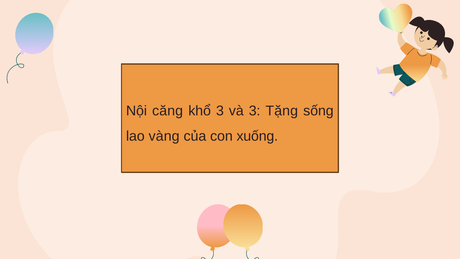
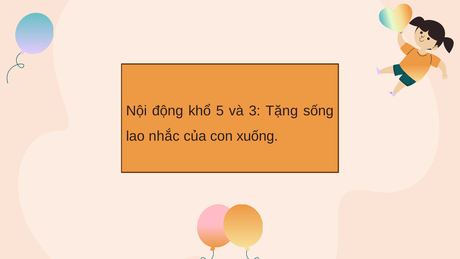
căng: căng -> động (168, 111)
khổ 3: 3 -> 5 (220, 111)
vàng: vàng -> nhắc (164, 136)
